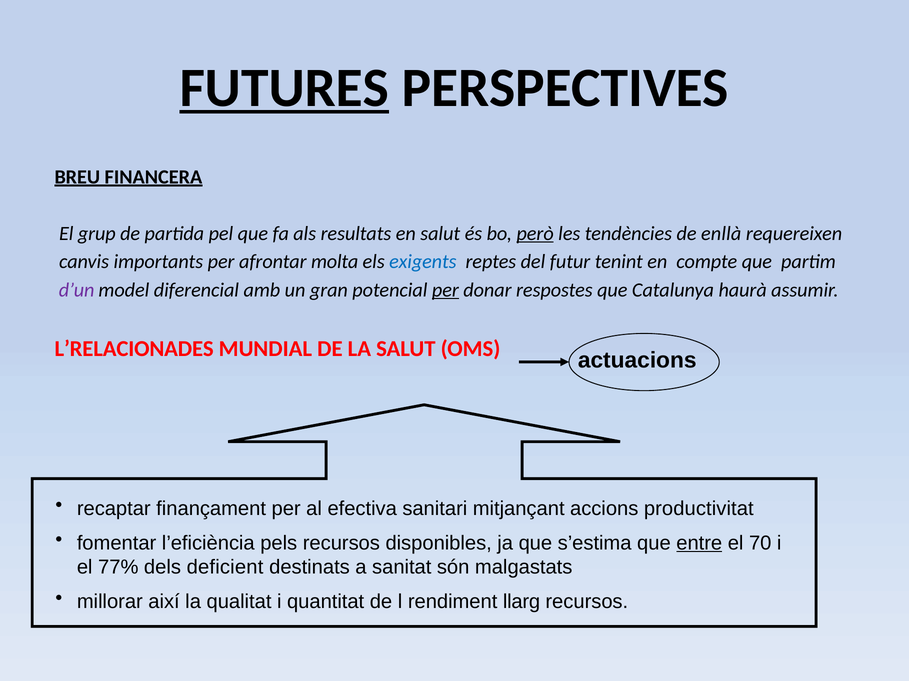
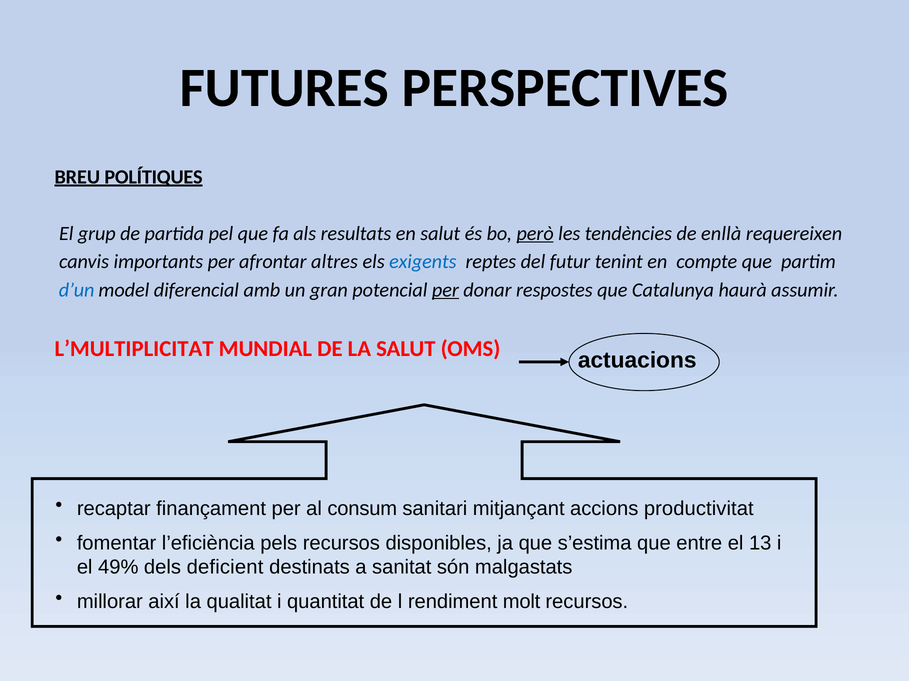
FUTURES underline: present -> none (284, 88)
FINANCERA: FINANCERA -> POLÍTIQUES (154, 177)
molta: molta -> altres (335, 262)
d’un colour: purple -> blue (77, 290)
L’RELACIONADES: L’RELACIONADES -> L’MULTIPLICITAT (134, 349)
efectiva: efectiva -> consum (362, 509)
entre underline: present -> none (699, 544)
70: 70 -> 13 (760, 544)
77%: 77% -> 49% (118, 568)
llarg: llarg -> molt (522, 602)
